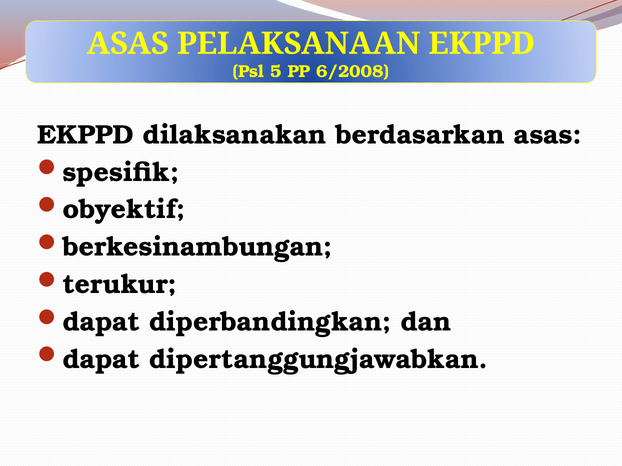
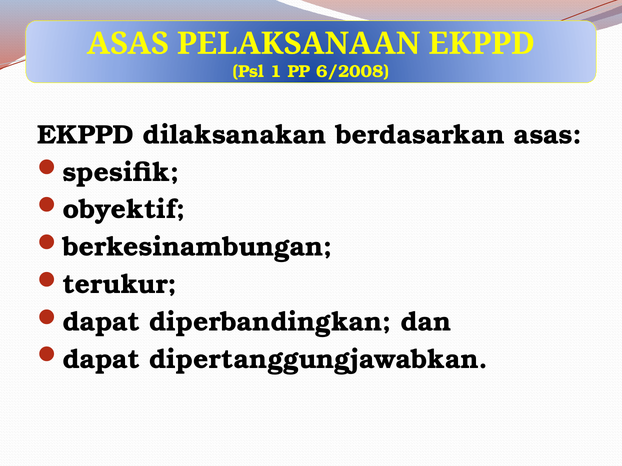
5: 5 -> 1 (276, 72)
